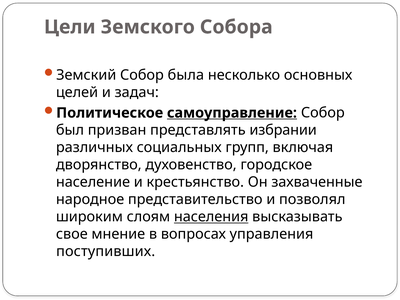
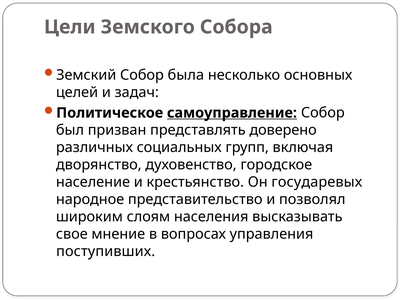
избрании: избрании -> доверено (283, 130)
захваченные: захваченные -> государевых (317, 182)
населения underline: present -> none (211, 217)
